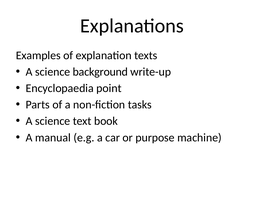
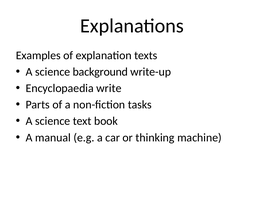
point: point -> write (109, 88)
purpose: purpose -> thinking (155, 138)
